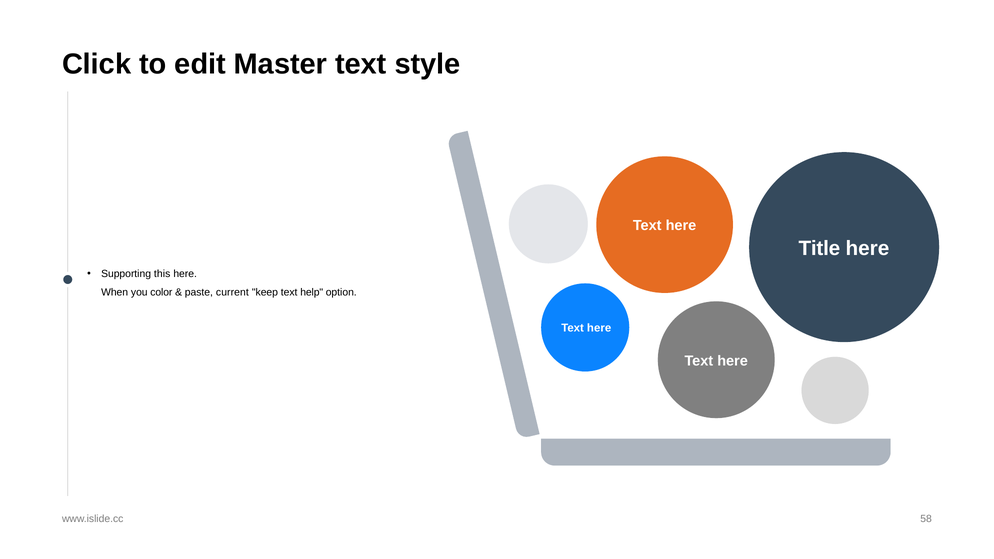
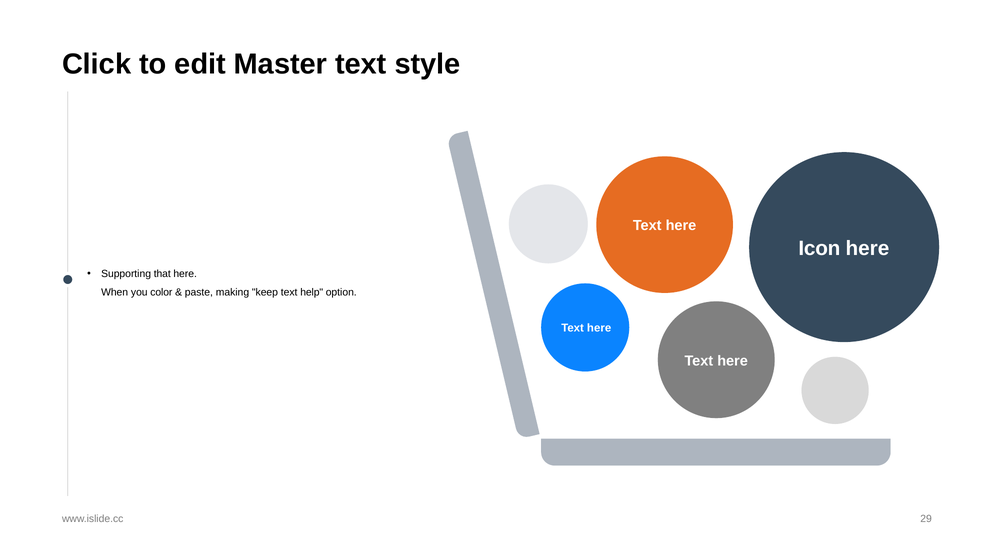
Title: Title -> Icon (819, 249)
this: this -> that (162, 274)
current: current -> making (232, 293)
58: 58 -> 29 (926, 519)
